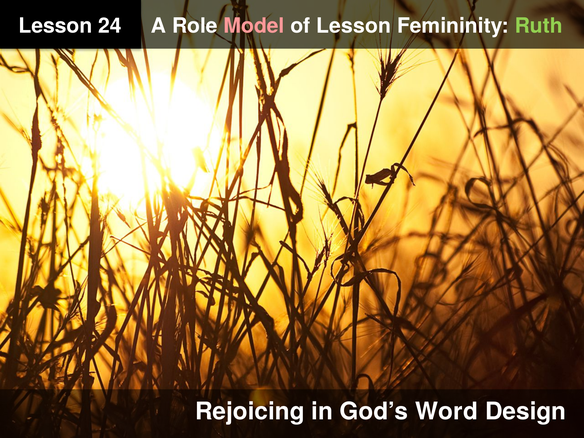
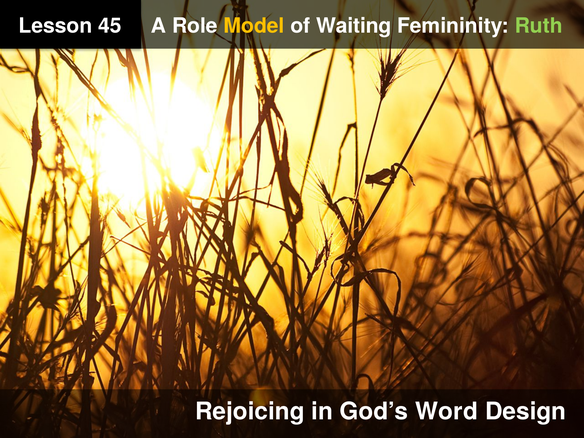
24: 24 -> 45 (110, 26)
Model colour: pink -> yellow (254, 26)
of Lesson: Lesson -> Waiting (354, 26)
